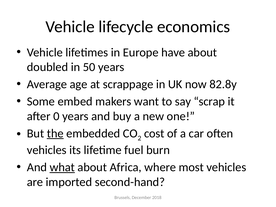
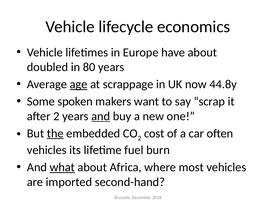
50: 50 -> 80 (89, 67)
age underline: none -> present (79, 84)
82.8y: 82.8y -> 44.8y (223, 84)
embed: embed -> spoken (75, 101)
after 0: 0 -> 2 (56, 116)
and underline: none -> present (101, 116)
